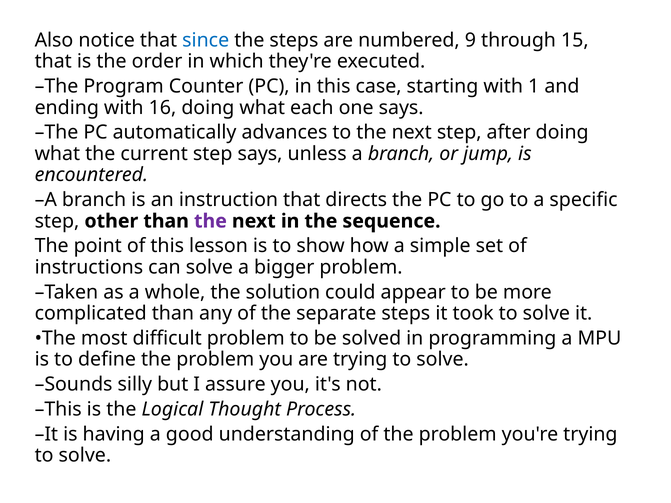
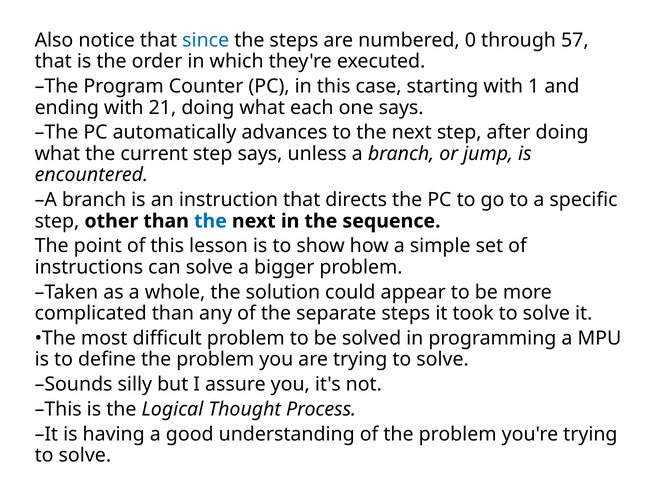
9: 9 -> 0 (470, 40)
15: 15 -> 57 (575, 40)
16: 16 -> 21 (162, 108)
the colour: purple -> blue (210, 221)
